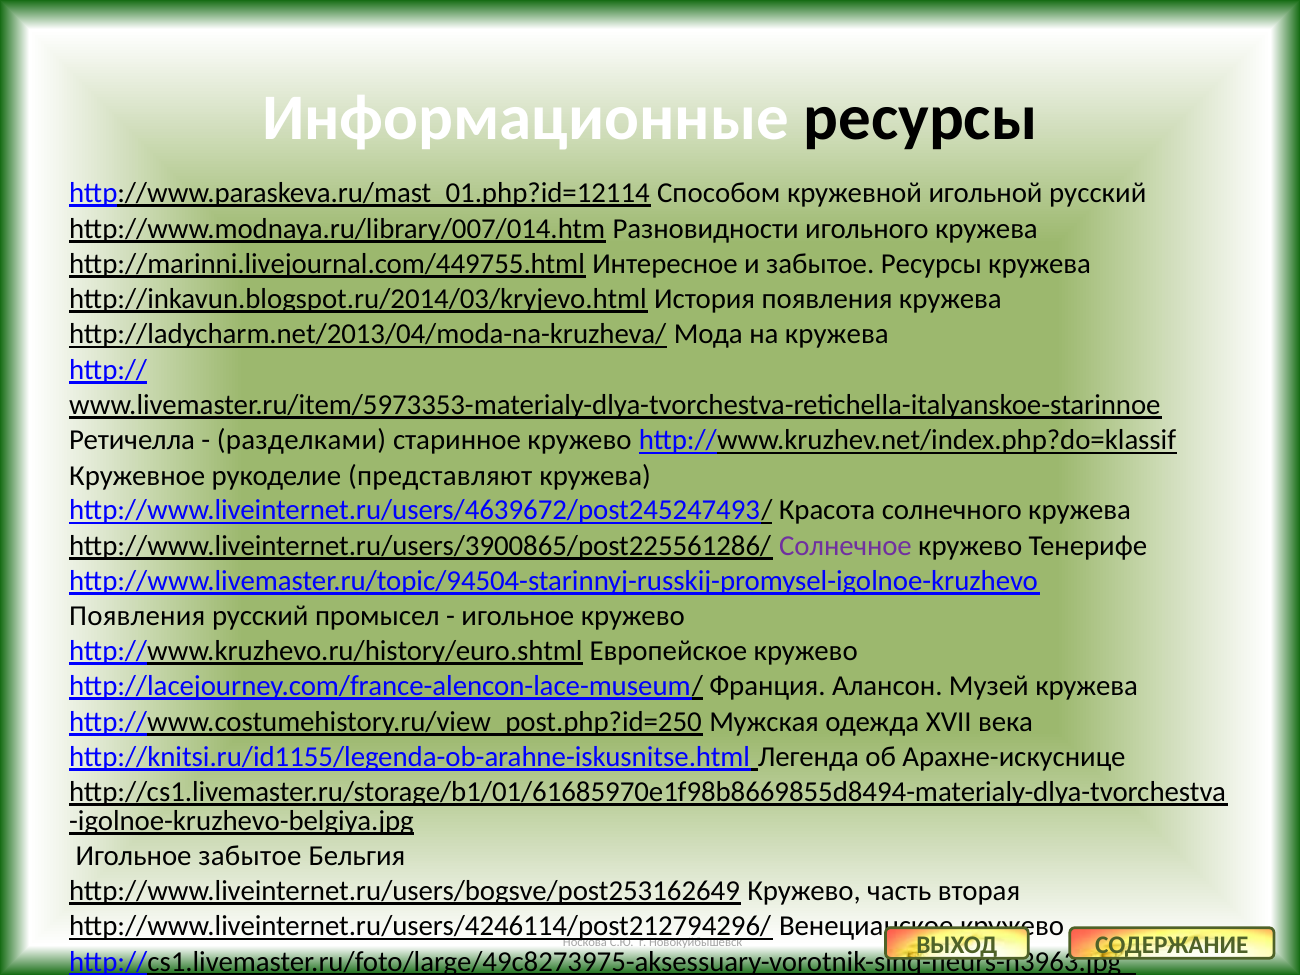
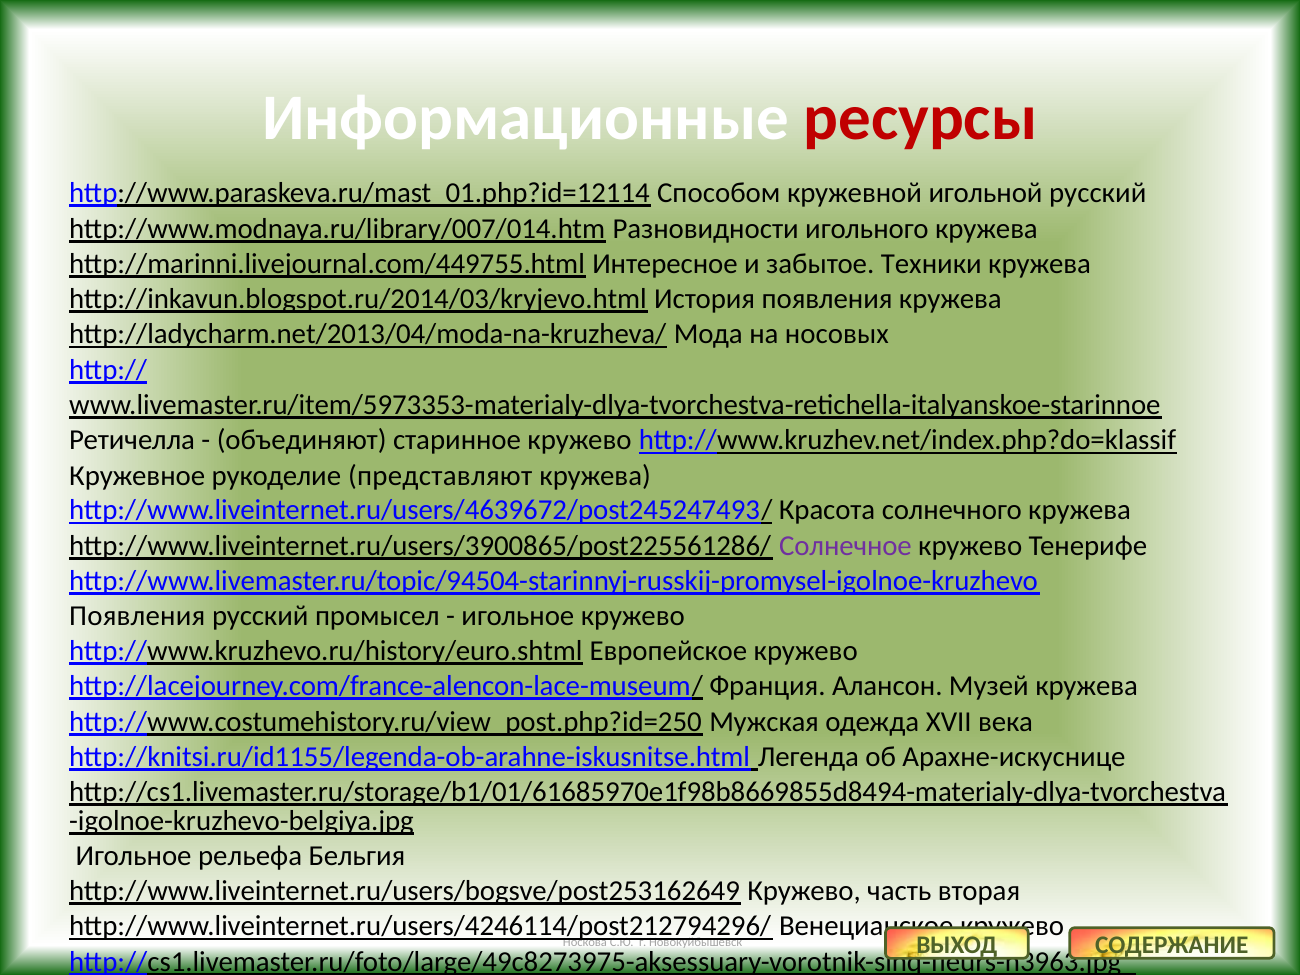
ресурсы colour: black -> red (920, 118)
забытое Ресурсы: Ресурсы -> Техники (931, 264)
на кружева: кружева -> носовых (837, 334)
разделками: разделками -> объединяют (302, 440)
Игольное забытое: забытое -> рельефа (250, 856)
